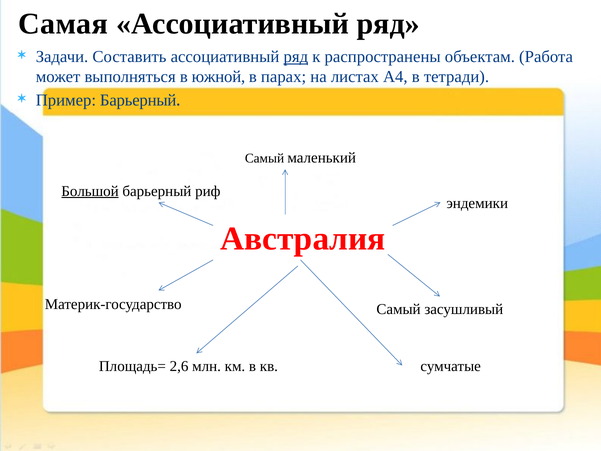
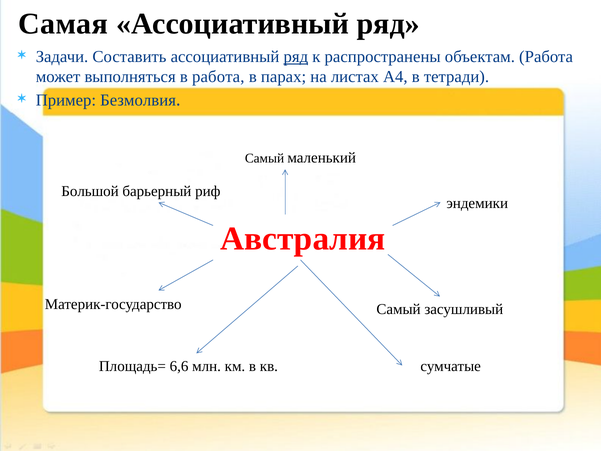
в южной: южной -> работа (218, 77)
Пример Барьерный: Барьерный -> Безмолвия (138, 100)
Большой underline: present -> none (90, 191)
2,6: 2,6 -> 6,6 (179, 366)
